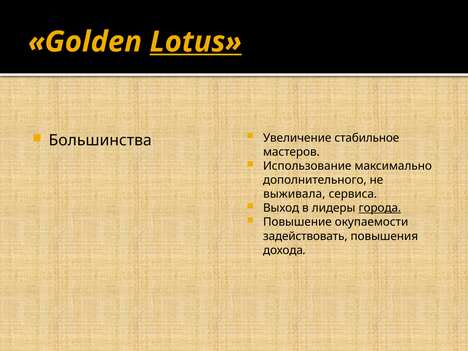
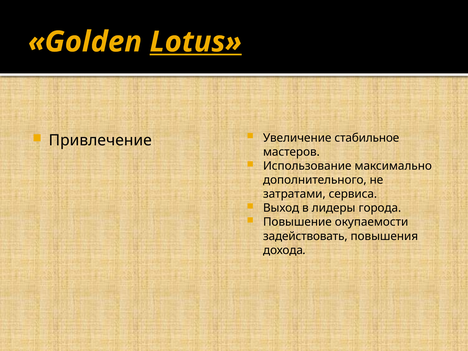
Большинства: Большинства -> Привлечение (100, 141)
выживала: выживала -> затратами (294, 194)
города underline: present -> none (380, 208)
